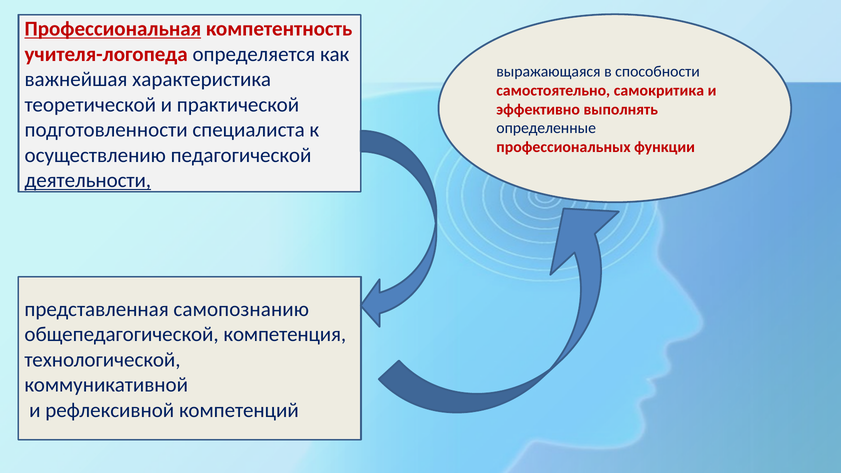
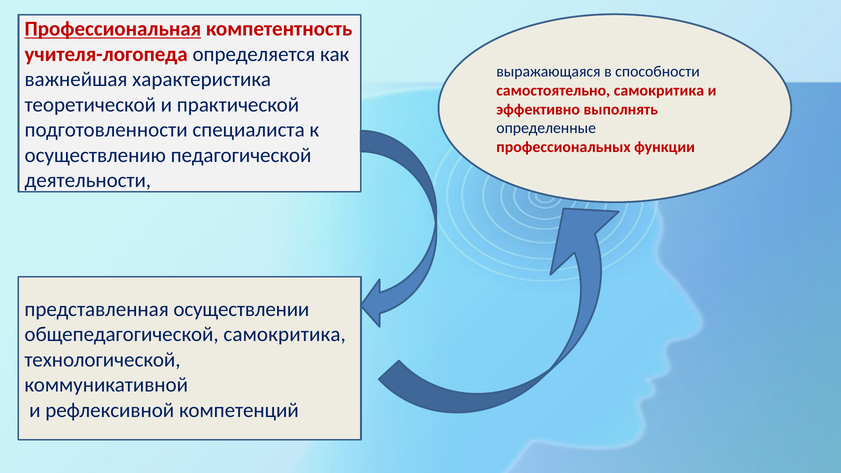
деятельности underline: present -> none (88, 180)
самопознанию: самопознанию -> осуществлении (241, 309)
общепедагогической компетенция: компетенция -> самокритика (285, 334)
